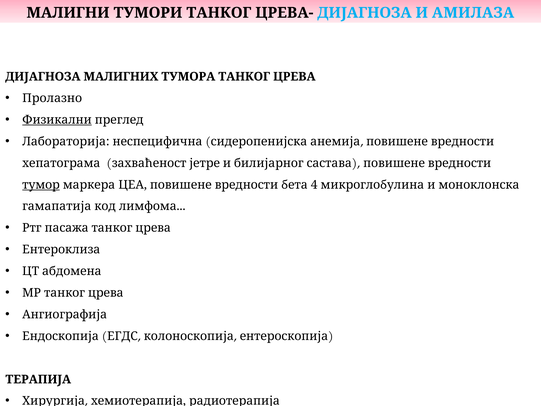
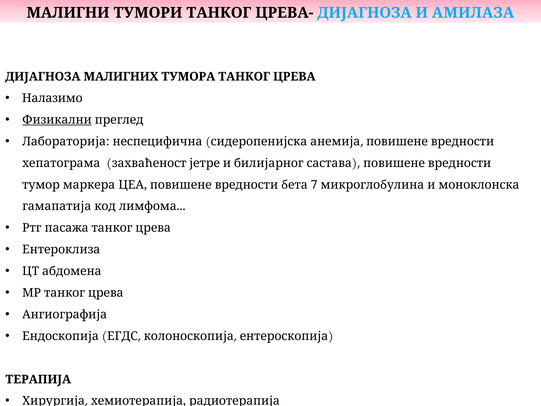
Пролазно: Пролазно -> Налазимо (52, 98)
тумор underline: present -> none (41, 185)
4: 4 -> 7 (314, 185)
